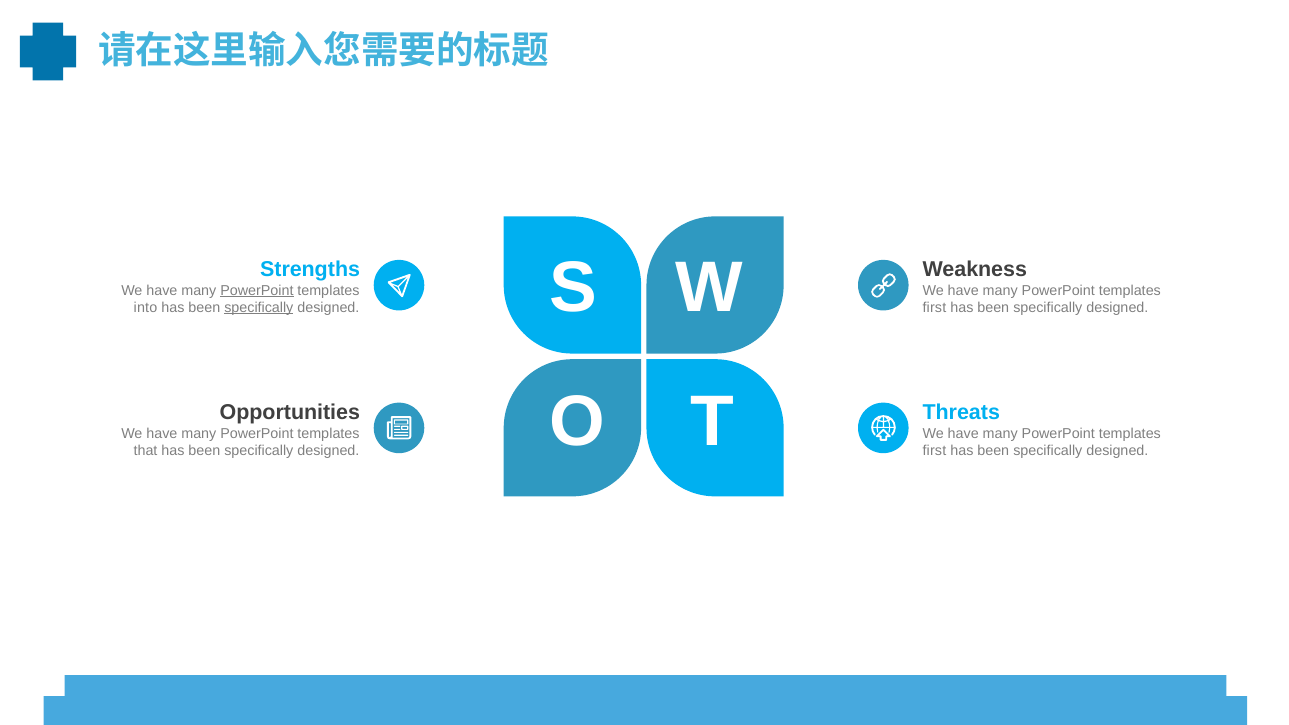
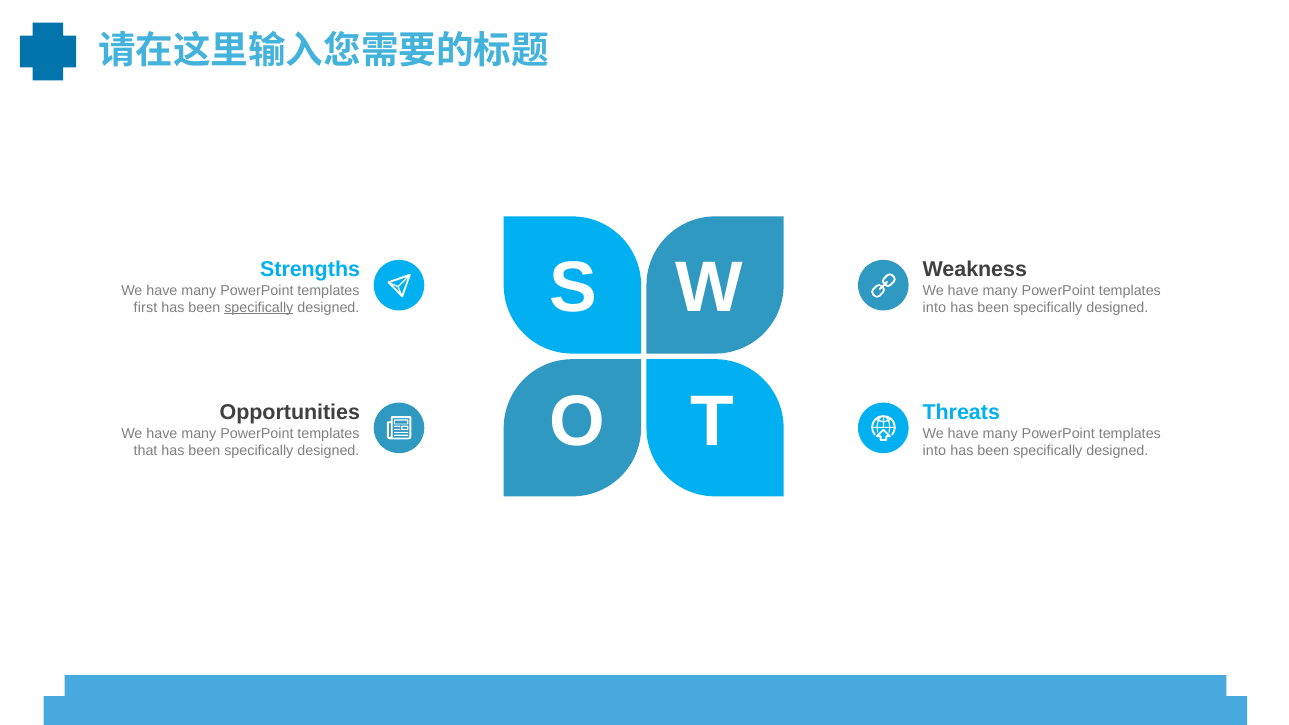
PowerPoint underline: present -> none (257, 290)
into: into -> first (145, 307)
first: first -> into (934, 307)
first: first -> into (934, 451)
